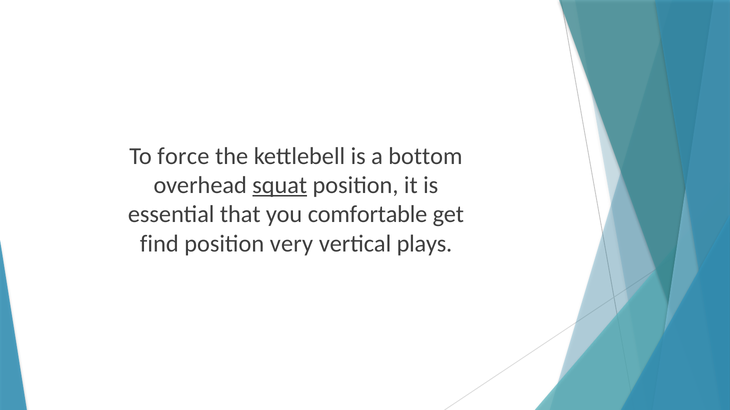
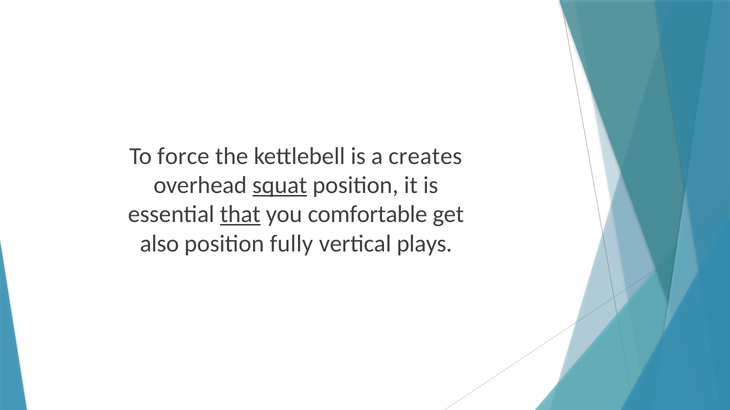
bottom: bottom -> creates (425, 156)
that underline: none -> present (240, 215)
find: find -> also (159, 244)
very: very -> fully (291, 244)
